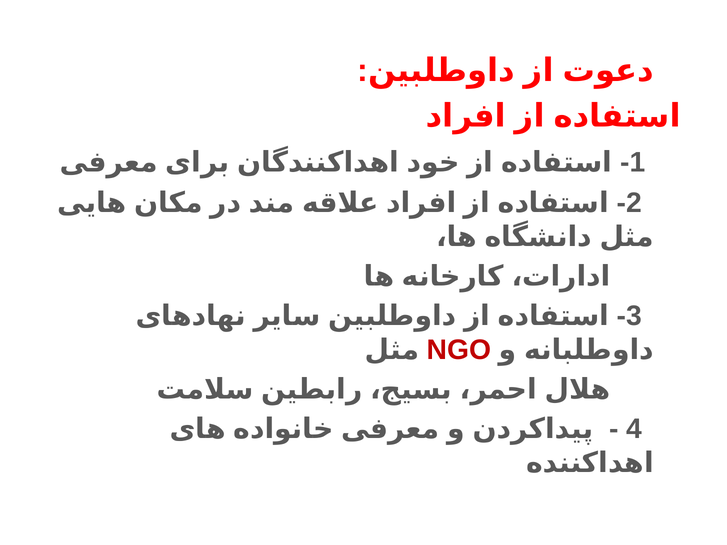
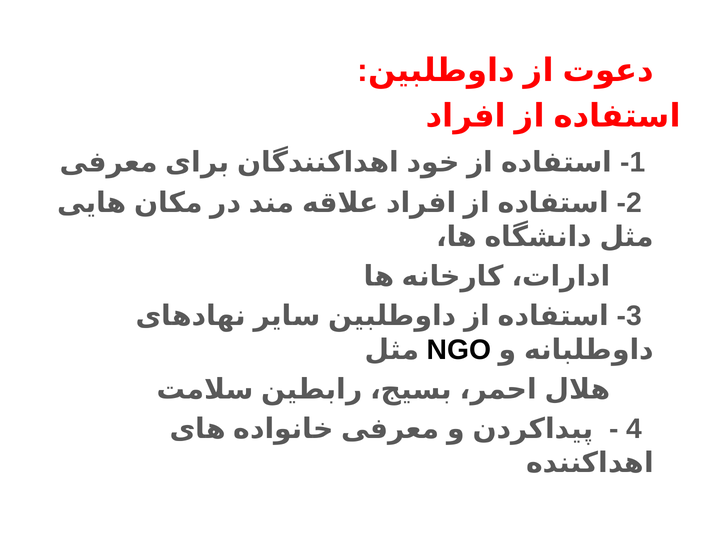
NGO colour: red -> black (459, 350)
